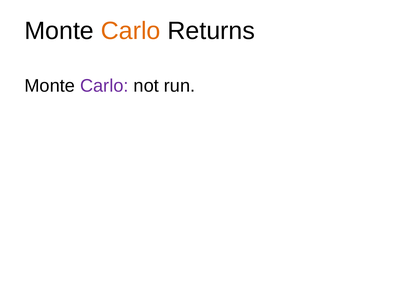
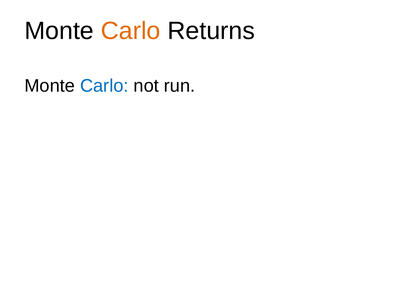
Carlo colour: purple -> blue (104, 86)
